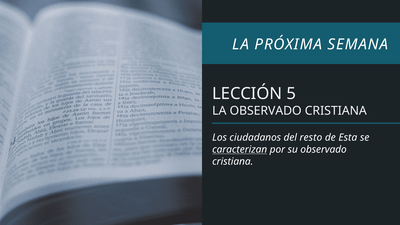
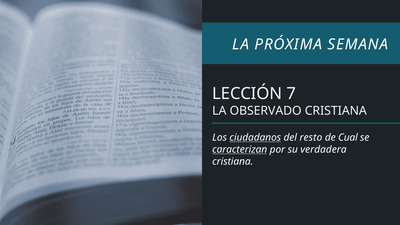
5: 5 -> 7 (291, 94)
ciudadanos underline: none -> present (255, 138)
Esta: Esta -> Cual (348, 138)
su observado: observado -> verdadera (323, 150)
